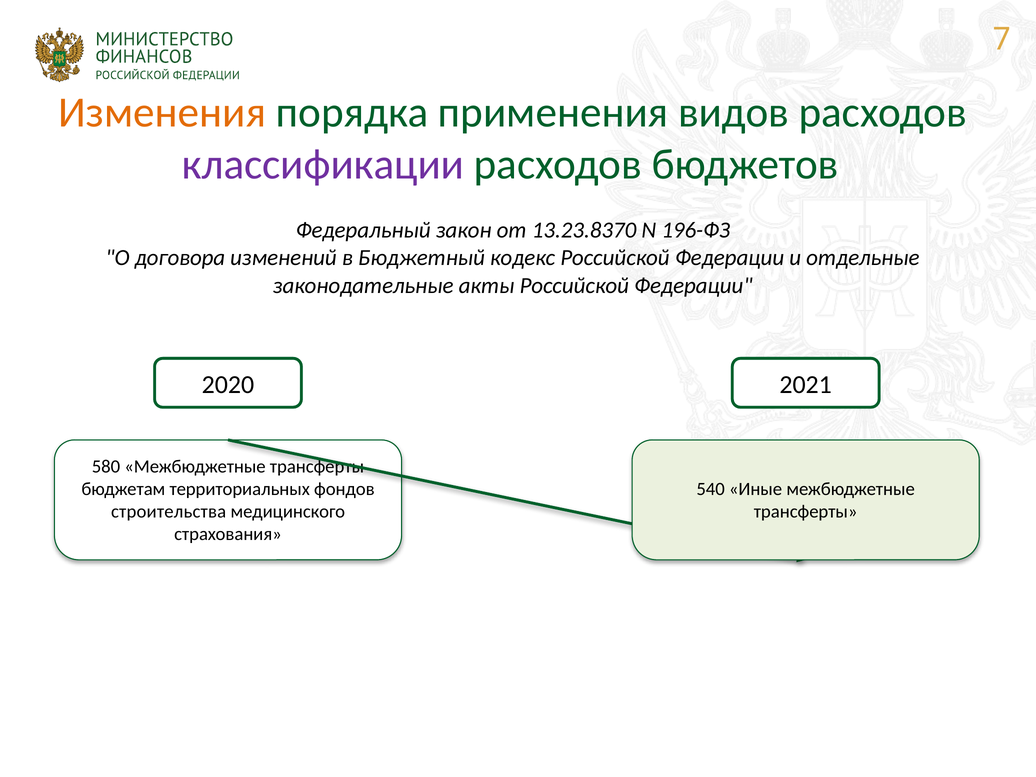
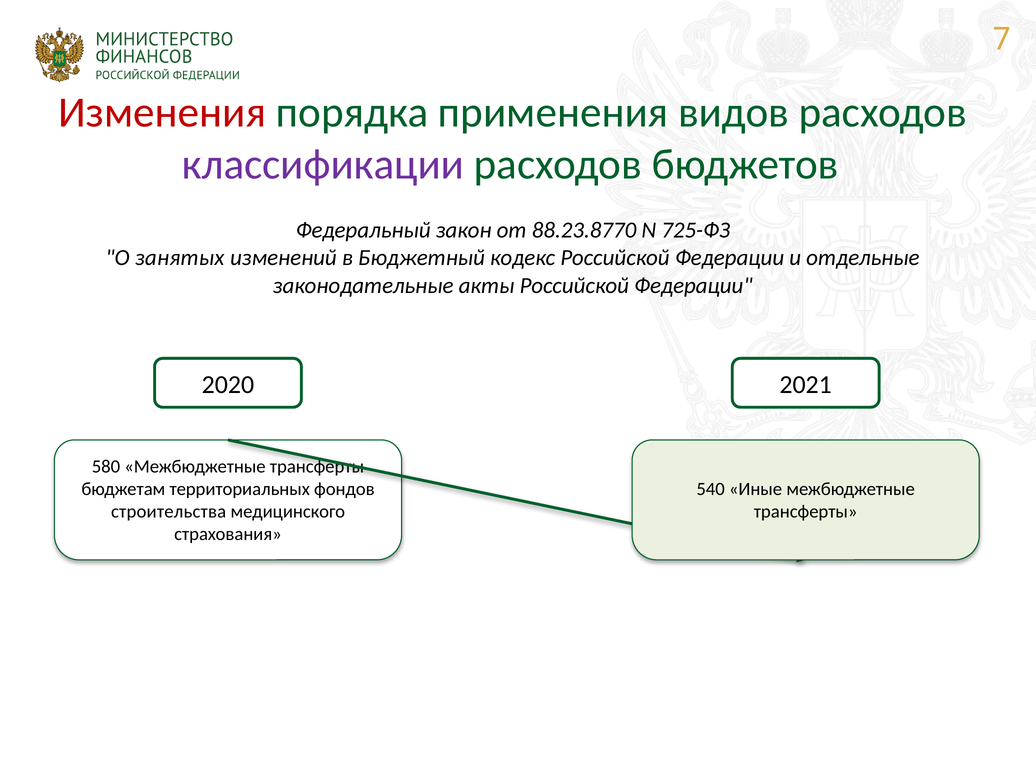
Изменения colour: orange -> red (162, 112)
13.23.8370: 13.23.8370 -> 88.23.8770 (584, 230)
196-ФЗ: 196-ФЗ -> 725-ФЗ (696, 230)
договора: договора -> занятых (180, 258)
